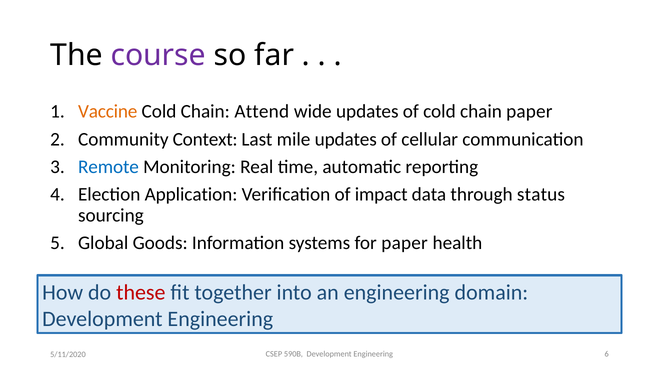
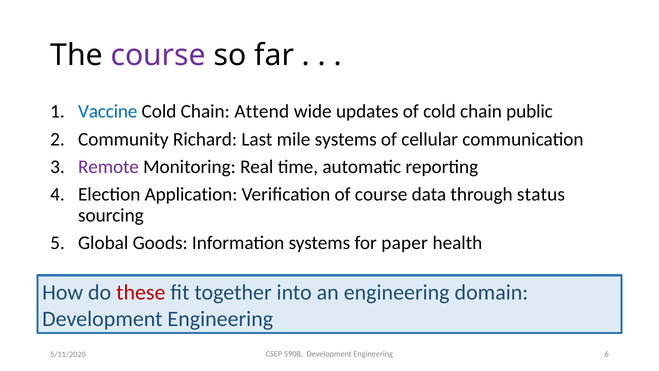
Vaccine colour: orange -> blue (108, 111)
chain paper: paper -> public (530, 111)
Context: Context -> Richard (205, 139)
mile updates: updates -> systems (346, 139)
Remote colour: blue -> purple (108, 167)
of impact: impact -> course (381, 194)
